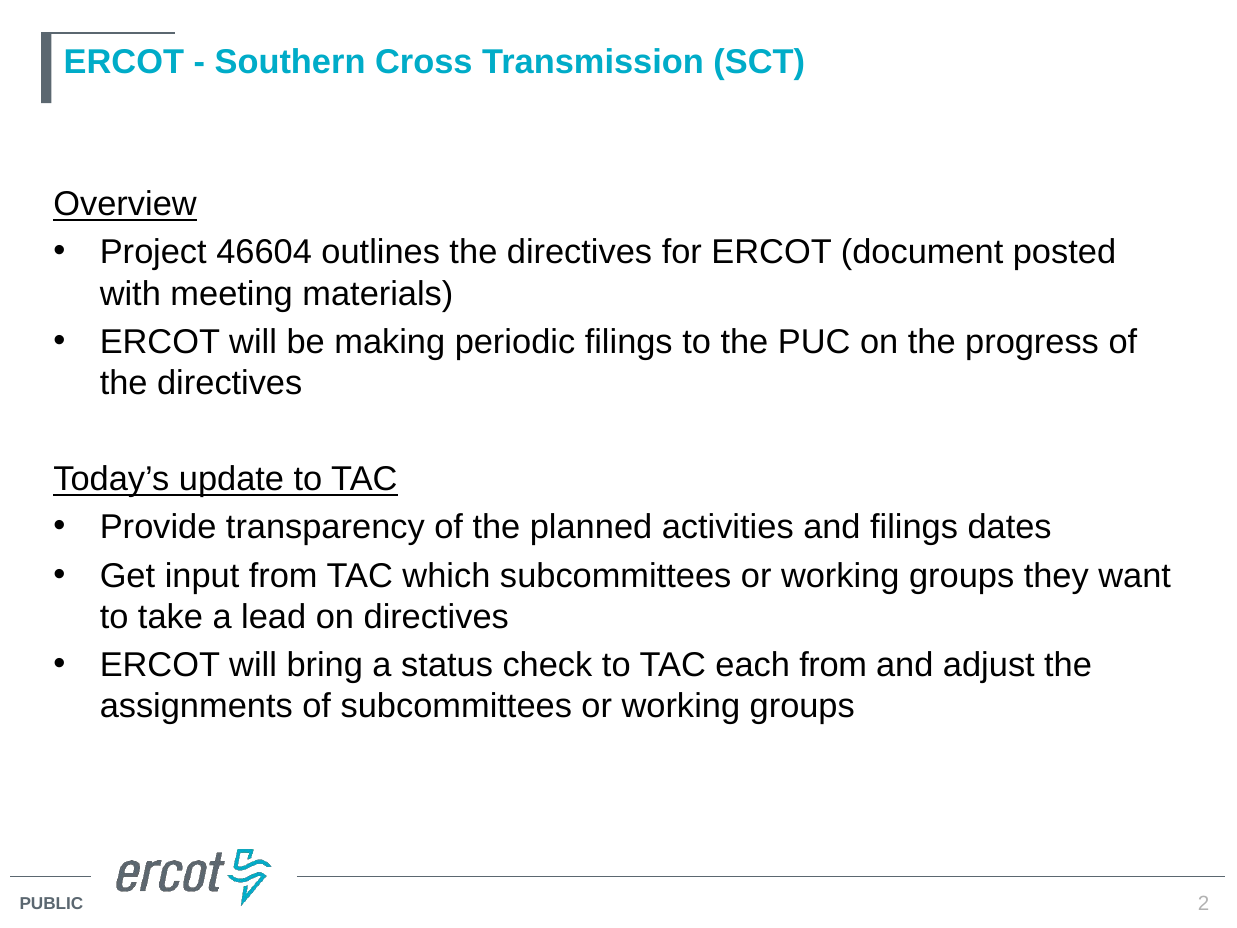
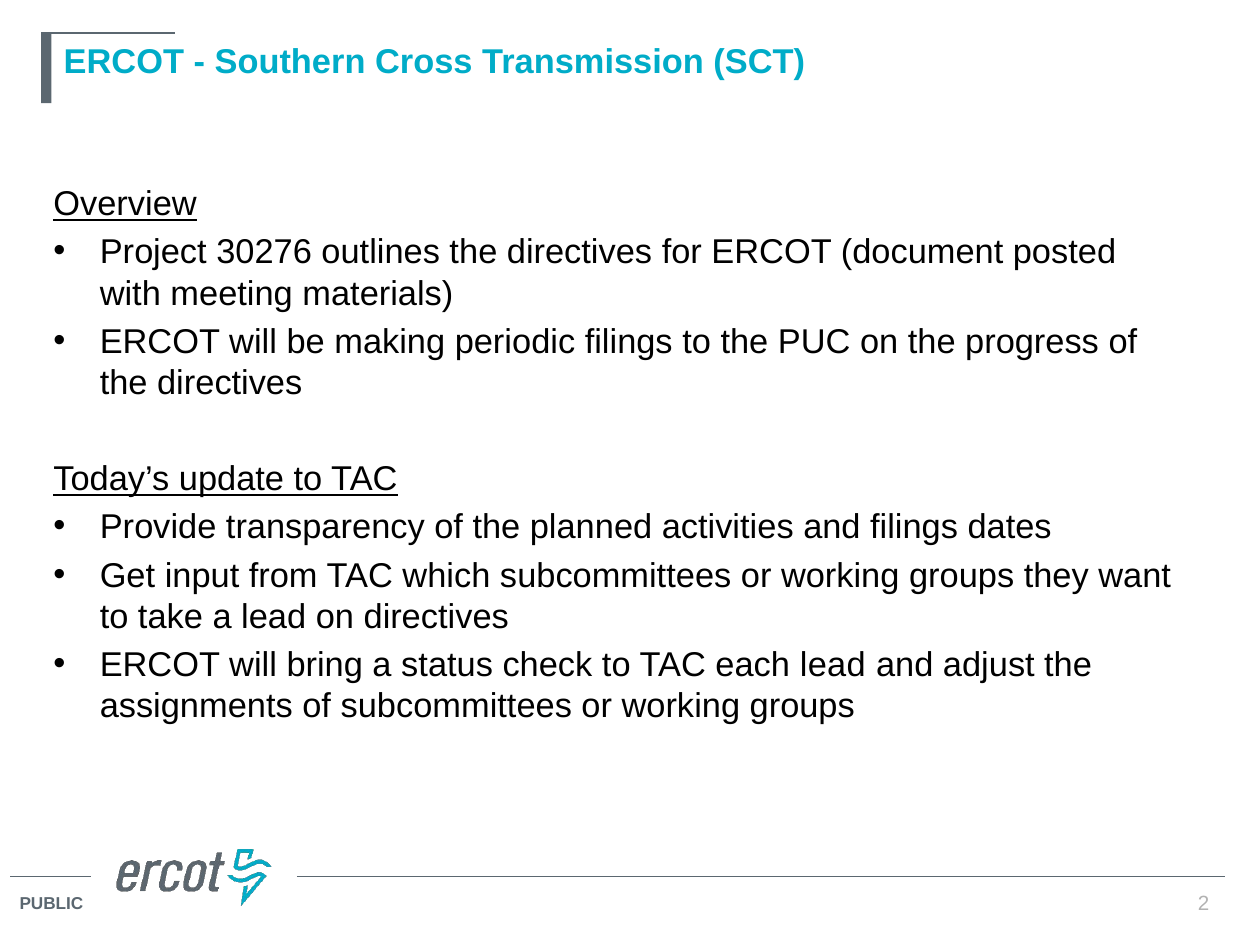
46604: 46604 -> 30276 (264, 252)
each from: from -> lead (833, 665)
